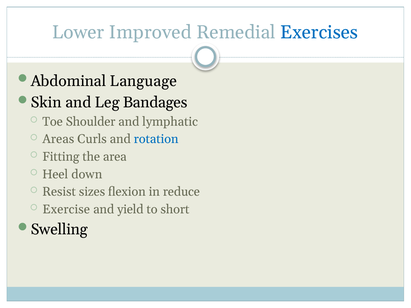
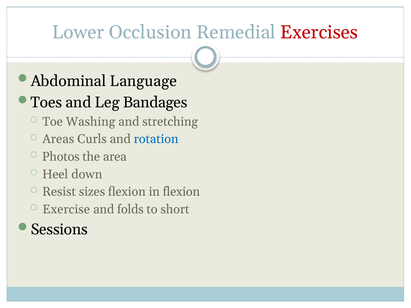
Improved: Improved -> Occlusion (150, 32)
Exercises colour: blue -> red (319, 32)
Skin: Skin -> Toes (46, 103)
Shoulder: Shoulder -> Washing (91, 122)
lymphatic: lymphatic -> stretching (170, 122)
Fitting: Fitting -> Photos (61, 157)
in reduce: reduce -> flexion (181, 192)
yield: yield -> folds (130, 210)
Swelling: Swelling -> Sessions (59, 230)
